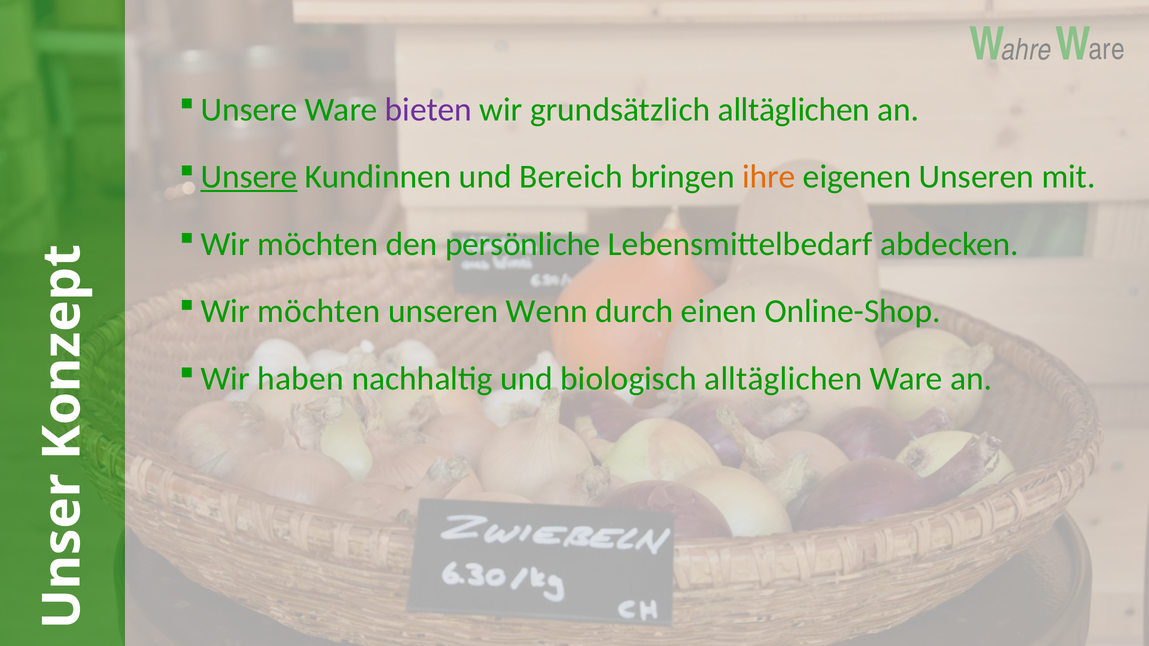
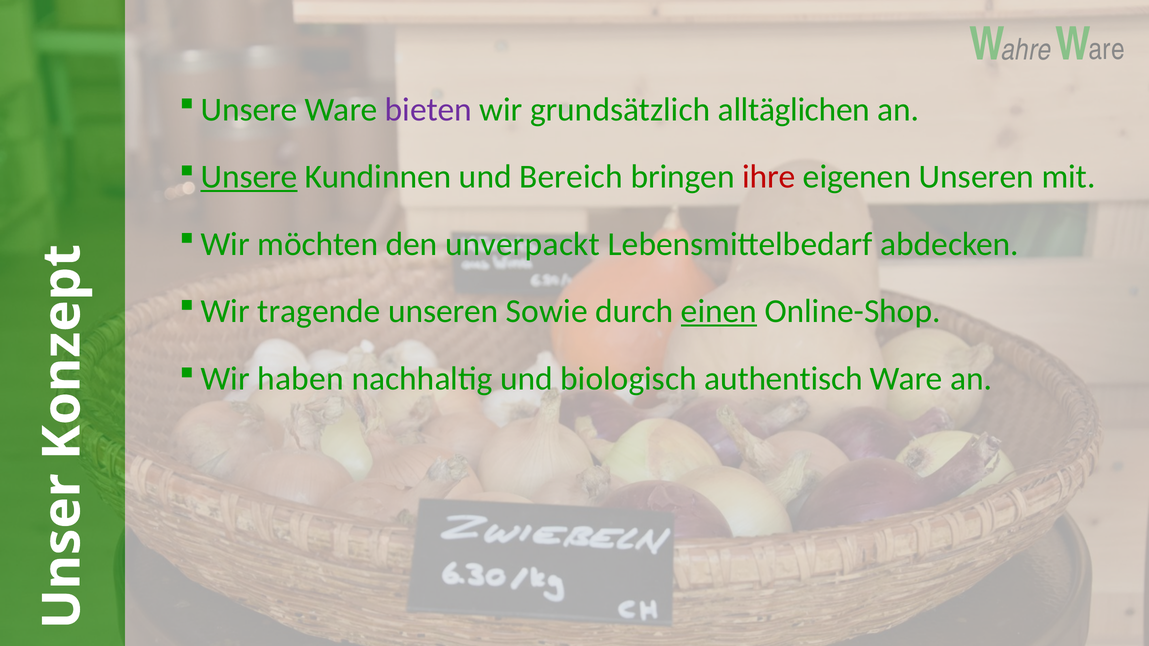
ihre colour: orange -> red (769, 177)
persönliche: persönliche -> unverpackt (523, 244)
möchten: möchten -> tragende (319, 311)
Wenn: Wenn -> Sowie (547, 311)
einen underline: none -> present (719, 311)
biologisch alltäglichen: alltäglichen -> authentisch (784, 379)
